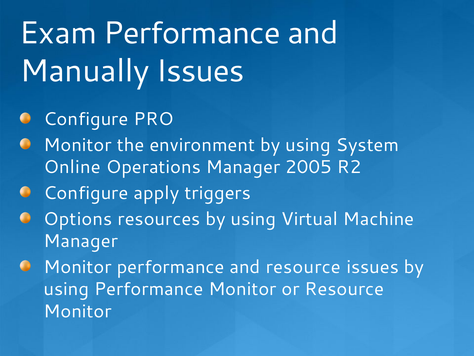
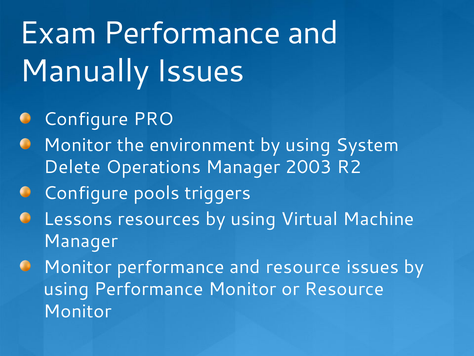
Online: Online -> Delete (72, 167)
2005: 2005 -> 2003 (309, 167)
apply: apply -> pools (157, 193)
Options: Options -> Lessons (78, 219)
